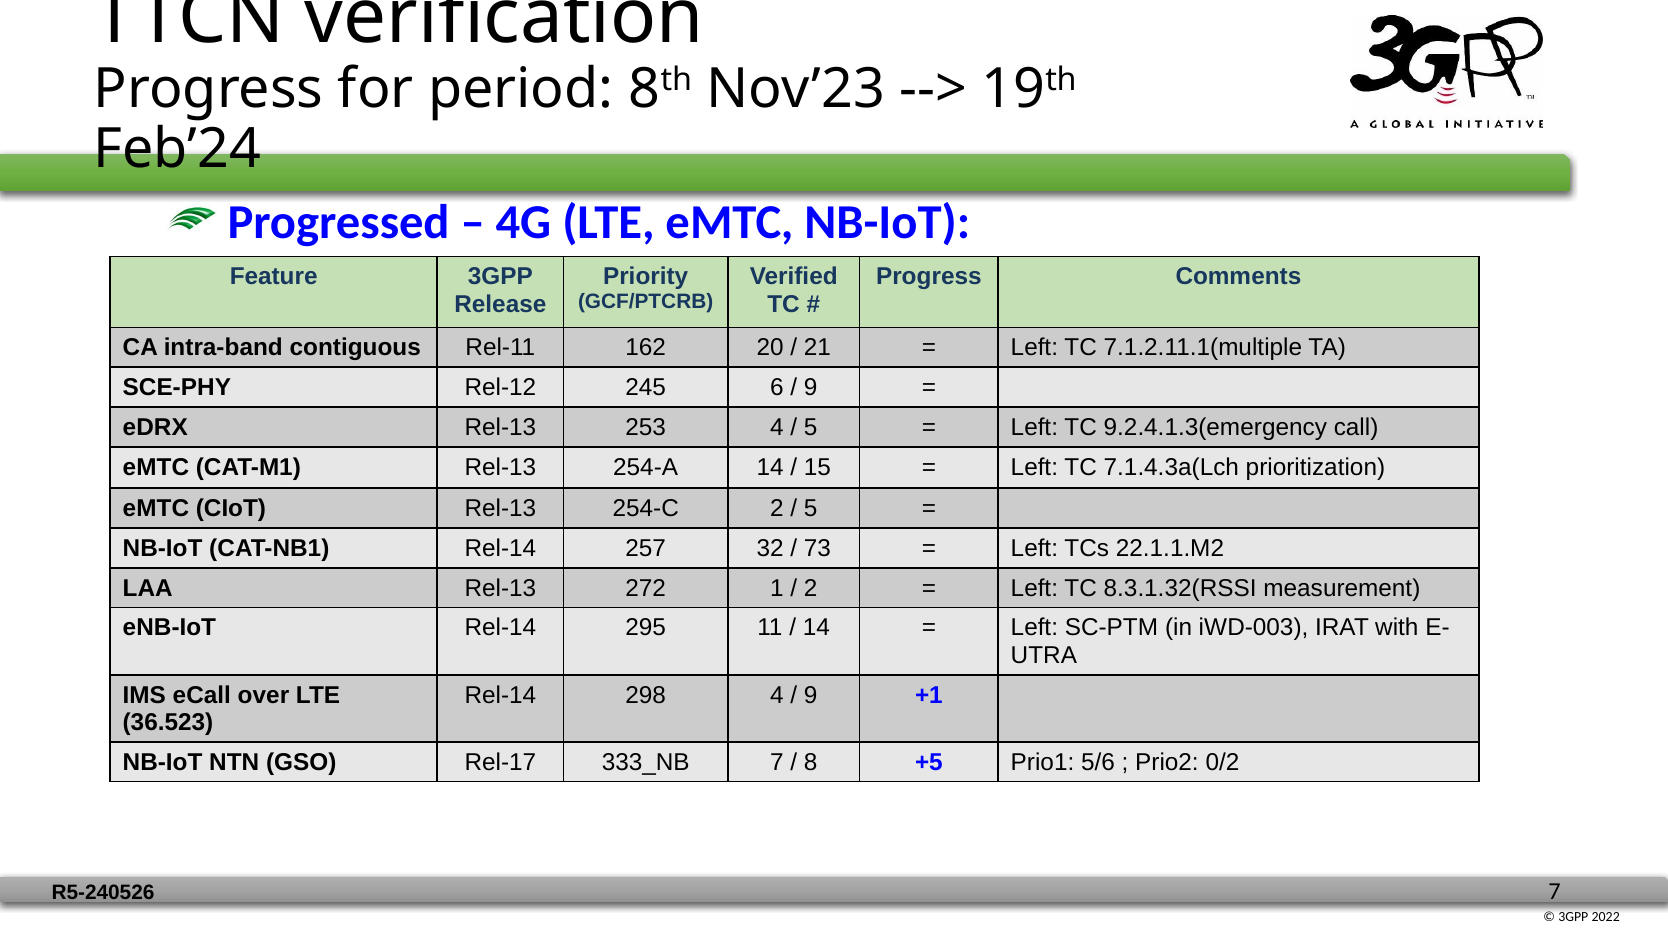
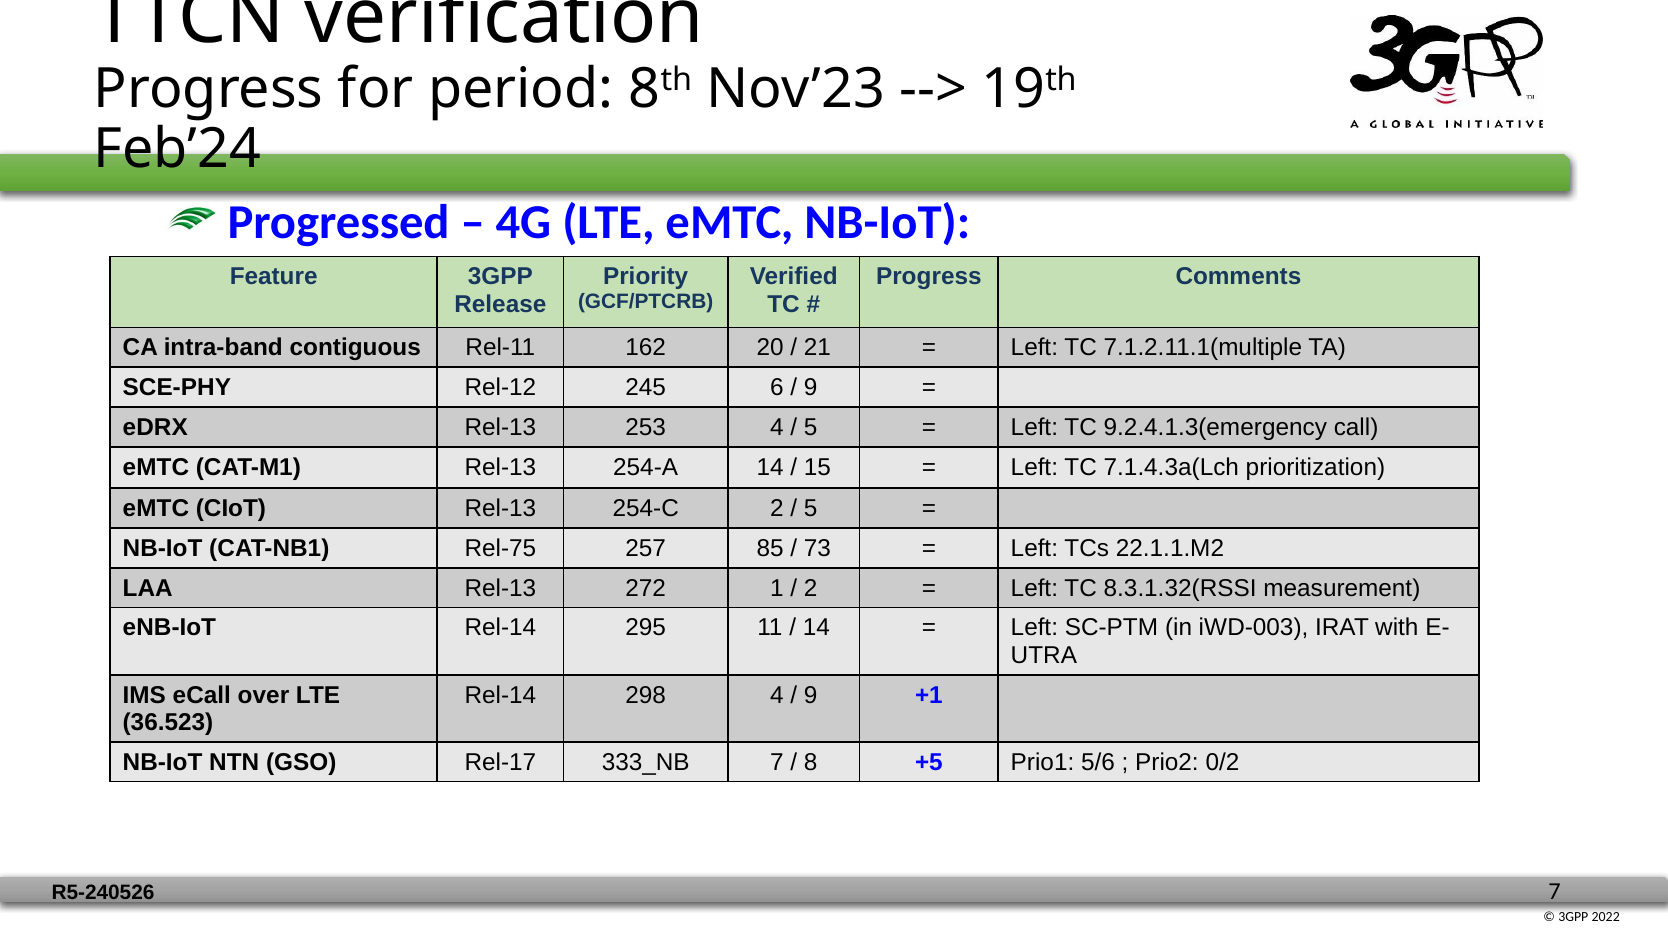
CAT-NB1 Rel-14: Rel-14 -> Rel-75 (500, 548)
32: 32 -> 85 (770, 548)
